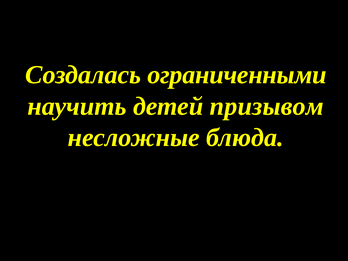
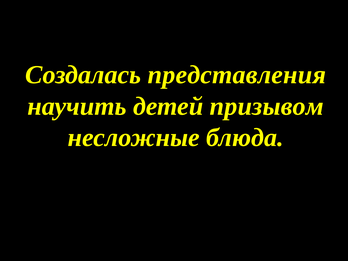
ограниченными: ограниченными -> представления (237, 75)
